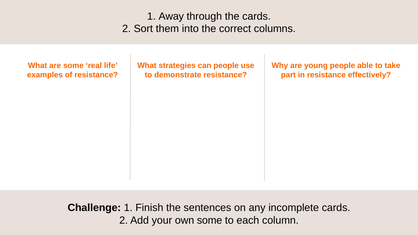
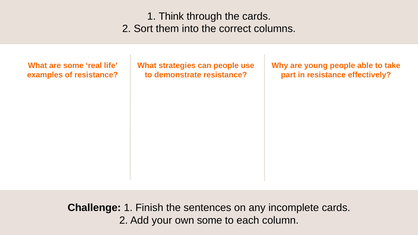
Away: Away -> Think (171, 16)
